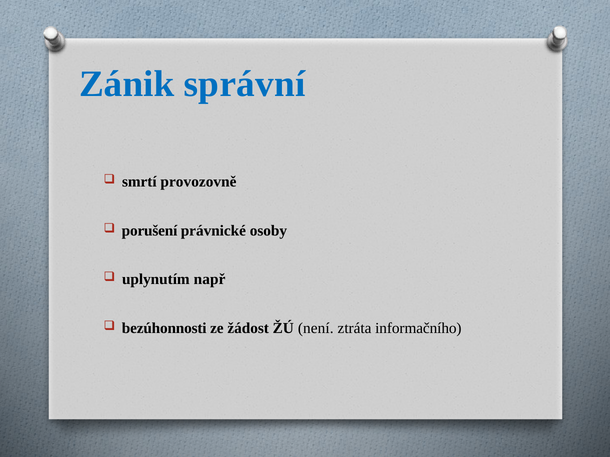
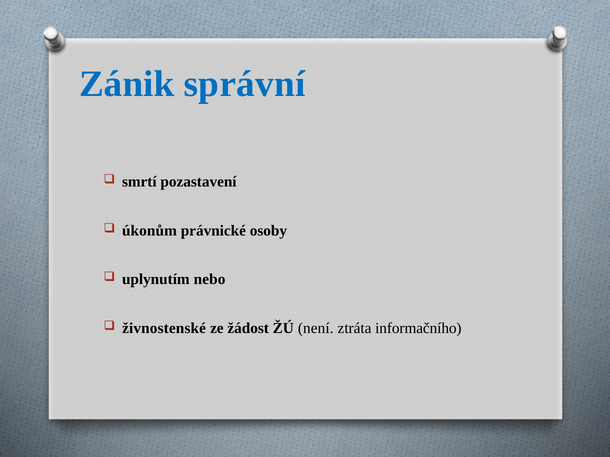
provozovně: provozovně -> pozastavení (199, 182)
porušení: porušení -> úkonům (149, 231)
např: např -> nebo (210, 280)
bezúhonnosti: bezúhonnosti -> živnostenské (164, 328)
